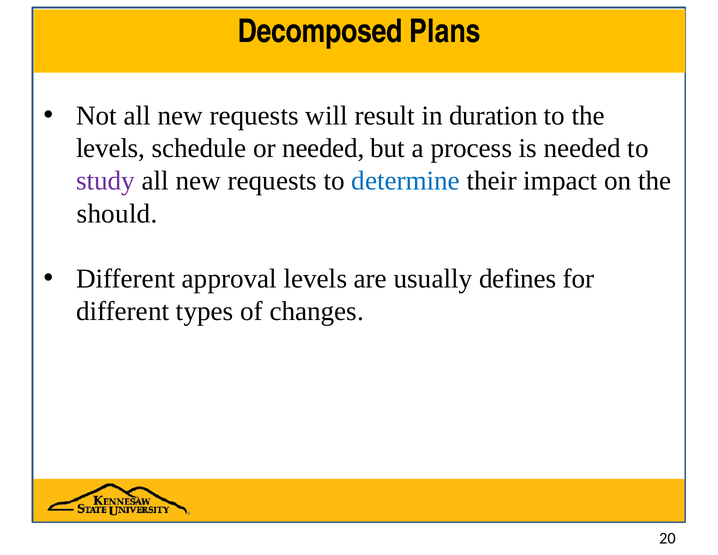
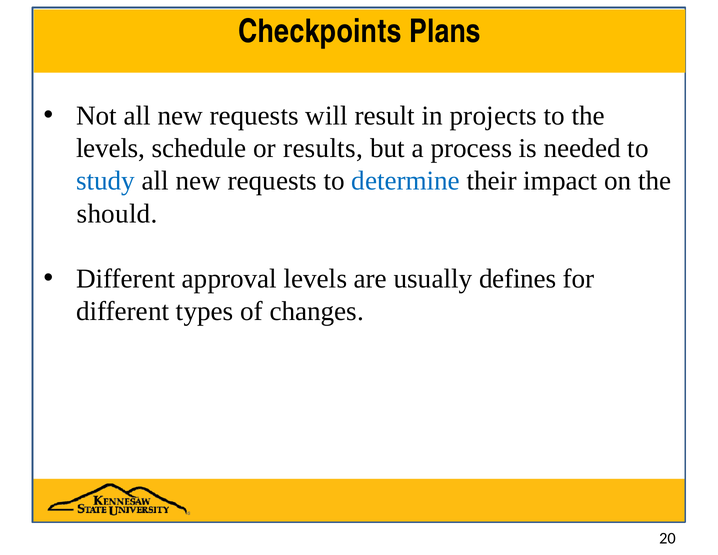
Decomposed: Decomposed -> Checkpoints (320, 31)
duration: duration -> projects (493, 116)
or needed: needed -> results (323, 148)
study colour: purple -> blue (106, 181)
